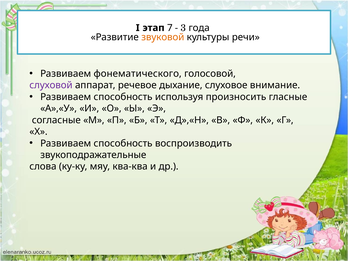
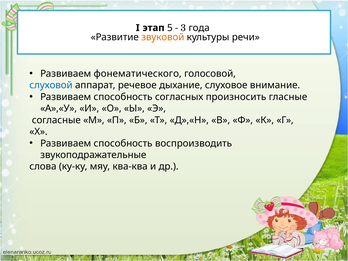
7: 7 -> 5 (170, 28)
слуховой colour: purple -> blue (51, 85)
используя: используя -> согласных (179, 97)
